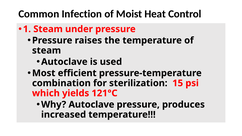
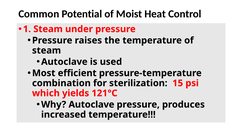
Infection: Infection -> Potential (82, 14)
